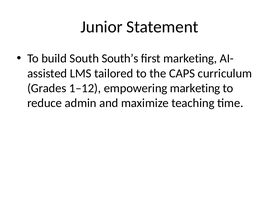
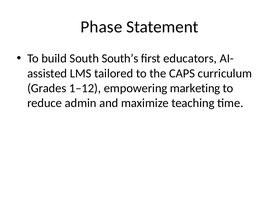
Junior: Junior -> Phase (101, 27)
first marketing: marketing -> educators (190, 59)
